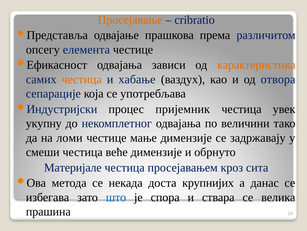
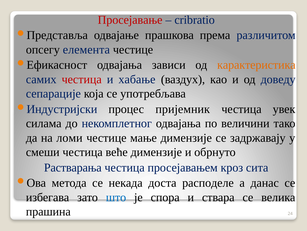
Просејавање colour: orange -> red (130, 20)
честица colour: orange -> red (82, 79)
отвора: отвора -> доведу (278, 79)
укупну: укупну -> силама (44, 123)
Материјале: Материјале -> Растварања (73, 167)
крупнијих: крупнијих -> расподеле (208, 182)
